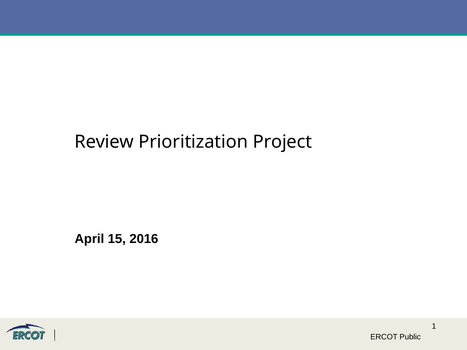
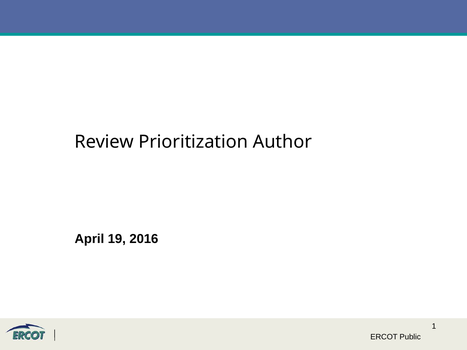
Project: Project -> Author (282, 142)
15: 15 -> 19 (117, 239)
